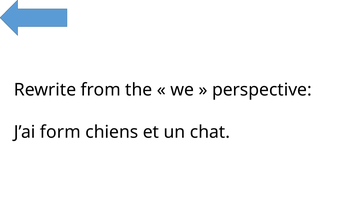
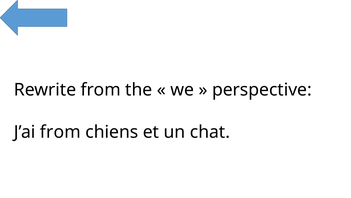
J’ai form: form -> from (60, 132)
